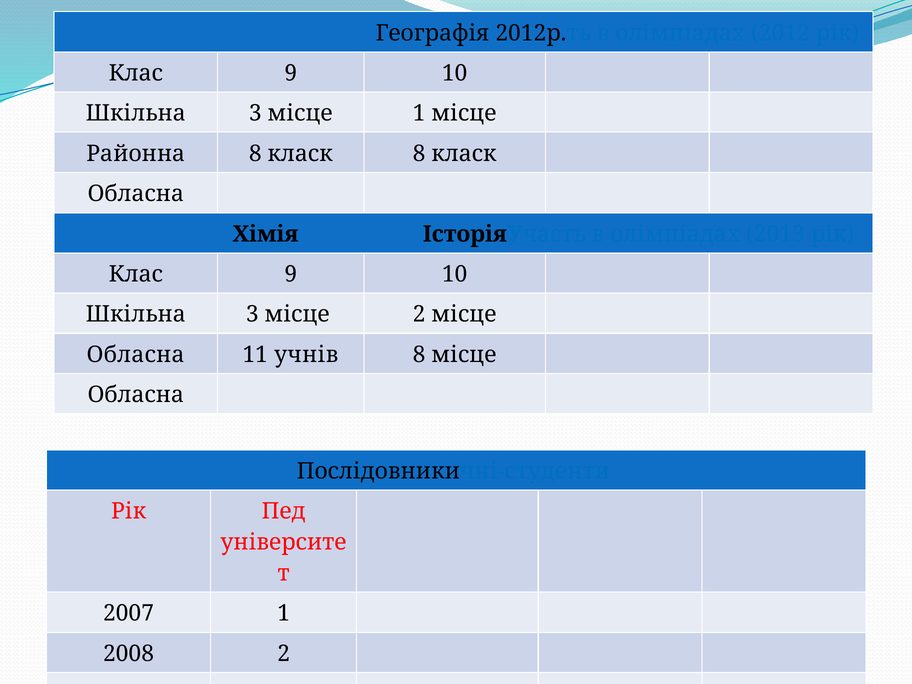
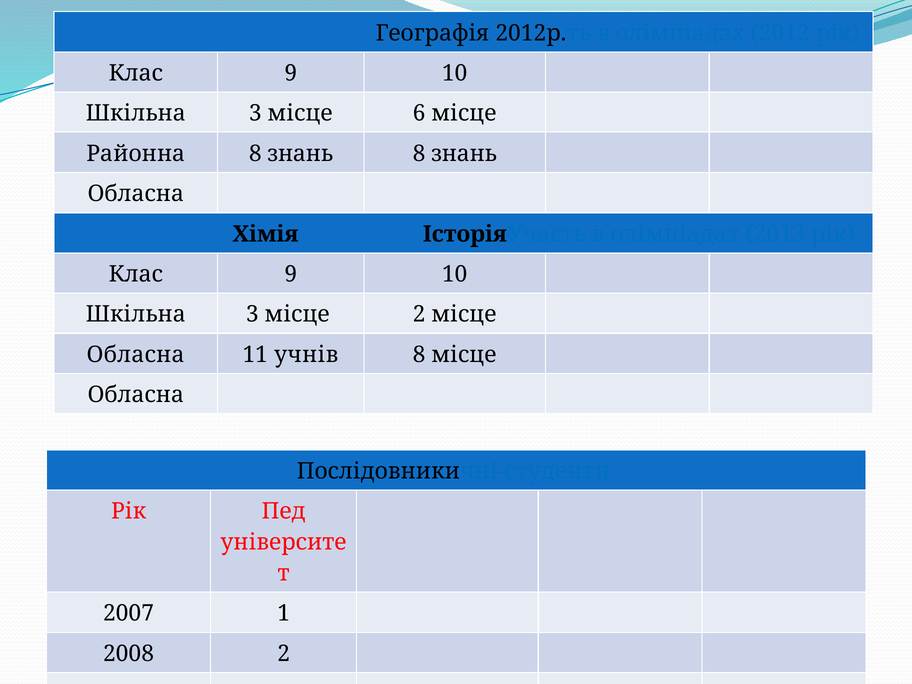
місце 1: 1 -> 6 (419, 113)
Районна 8 класк: класк -> знань (300, 154)
класк: класк -> знань (464, 154)
